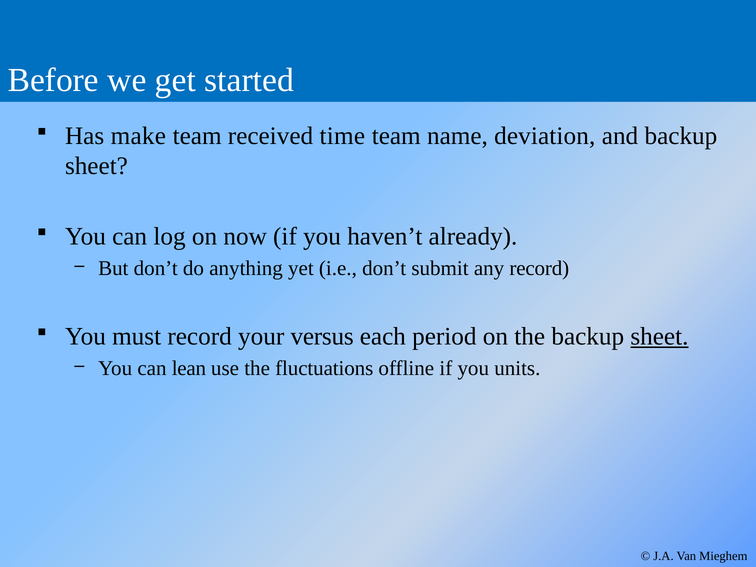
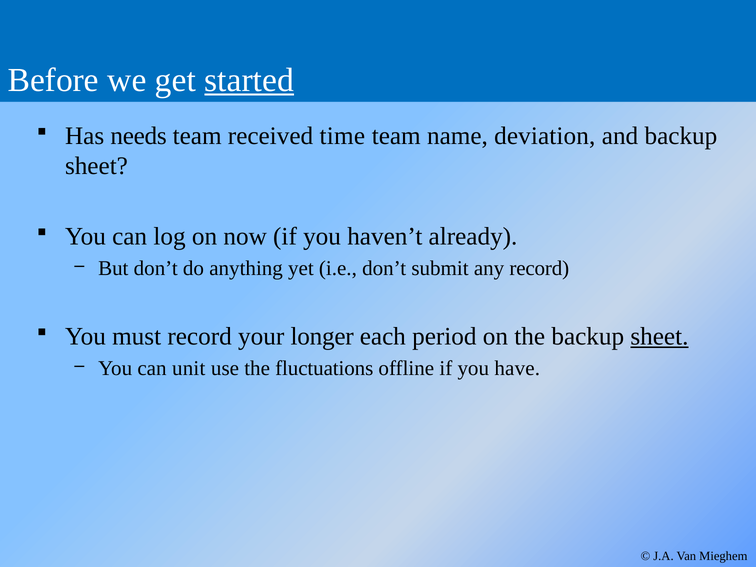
started underline: none -> present (249, 80)
make: make -> needs (139, 136)
versus: versus -> longer (322, 337)
lean: lean -> unit (189, 368)
units: units -> have (517, 368)
